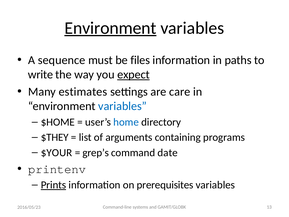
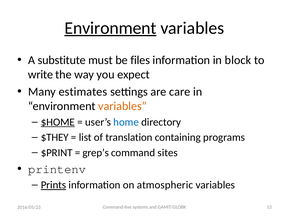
sequence: sequence -> substitute (62, 60)
paths: paths -> block (238, 60)
expect underline: present -> none (133, 75)
variables colour: blue -> orange (122, 106)
$HOME underline: none -> present (58, 122)
arguments: arguments -> translation (129, 137)
$YOUR: $YOUR -> $PRINT (57, 152)
date: date -> sites (168, 152)
prerequisites: prerequisites -> atmospheric (165, 185)
